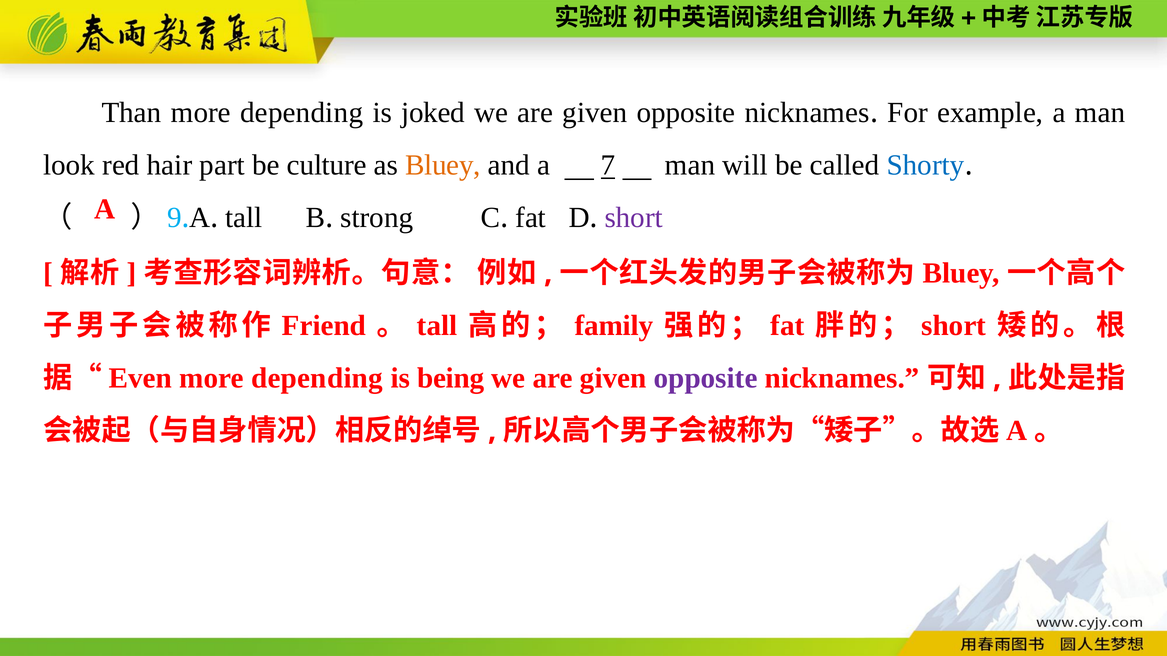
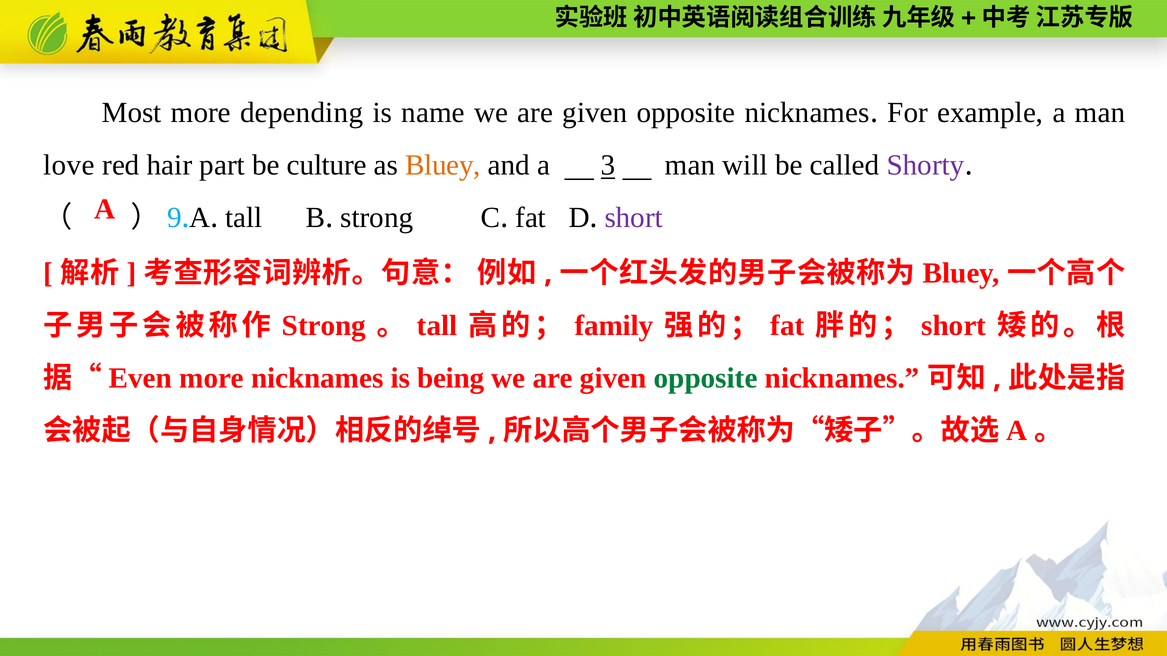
Than: Than -> Most (132, 113)
joked: joked -> name (433, 113)
look: look -> love (69, 165)
7: 7 -> 3 (608, 165)
Shorty colour: blue -> purple (926, 165)
Friend: Friend -> Strong (324, 326)
depending: depending -> nicknames (317, 378)
opposite colour: purple -> green (706, 378)
